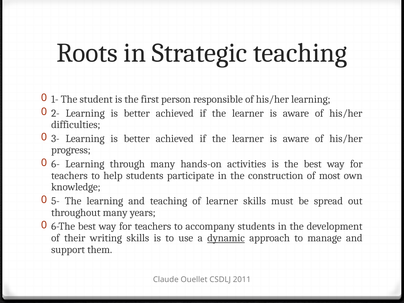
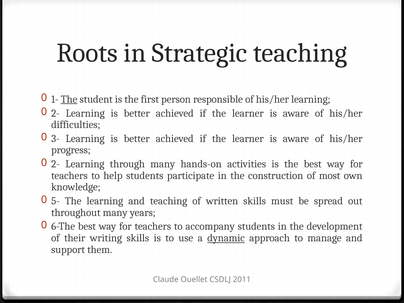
The underline: none -> present (69, 99)
6-: 6- -> 2- (55, 164)
of learner: learner -> written (222, 201)
